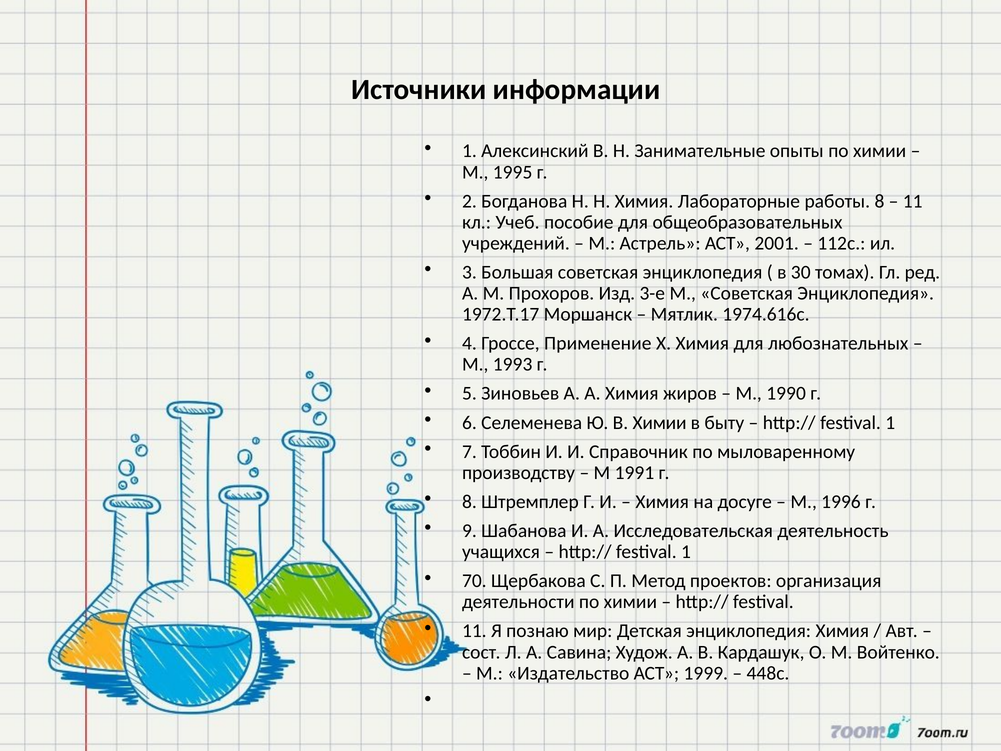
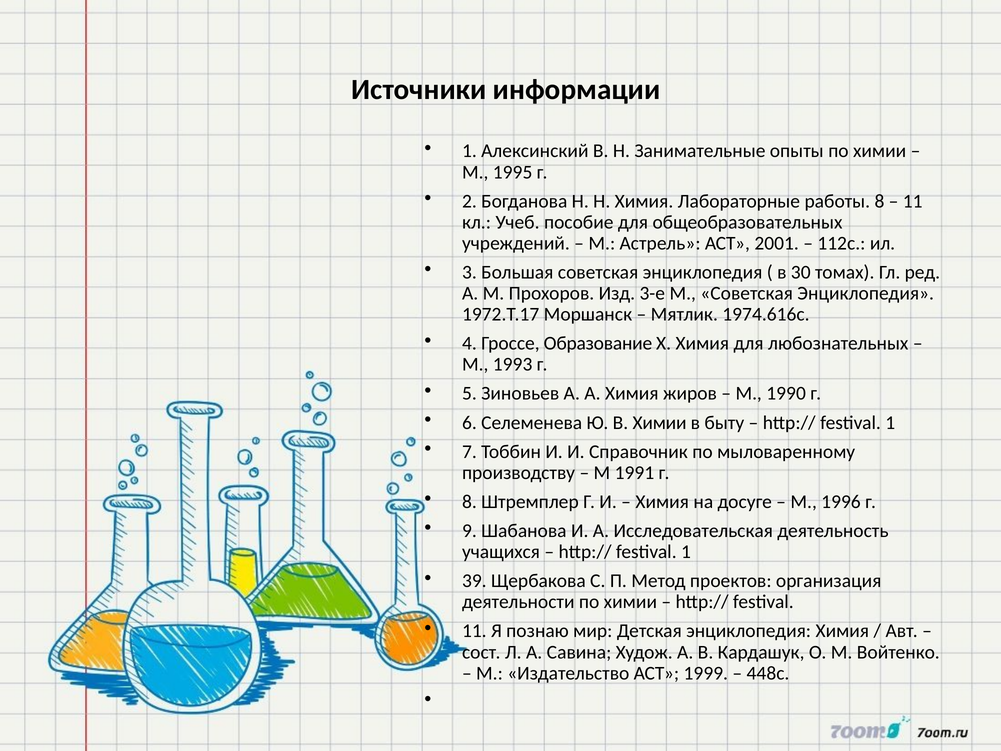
Применение: Применение -> Образование (598, 343)
70: 70 -> 39 (474, 581)
